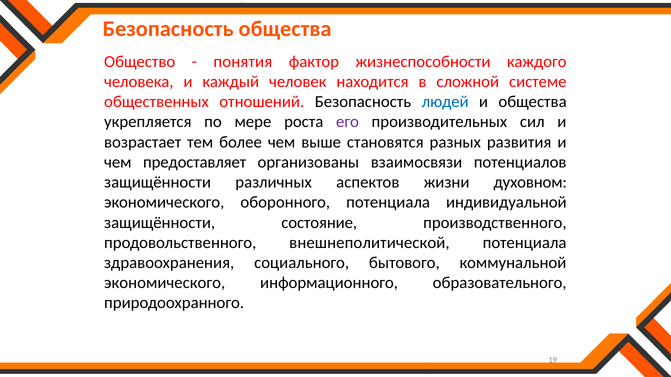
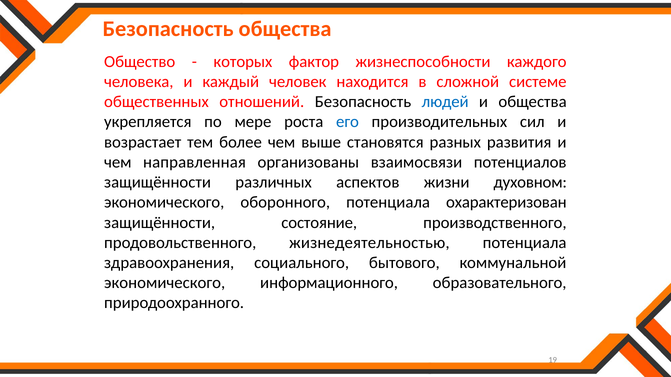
понятия: понятия -> которых (243, 62)
его colour: purple -> blue (348, 122)
предоставляет: предоставляет -> направленная (194, 162)
индивидуальной: индивидуальной -> охарактеризован (506, 203)
внешнеполитической: внешнеполитической -> жизнедеятельностью (369, 243)
